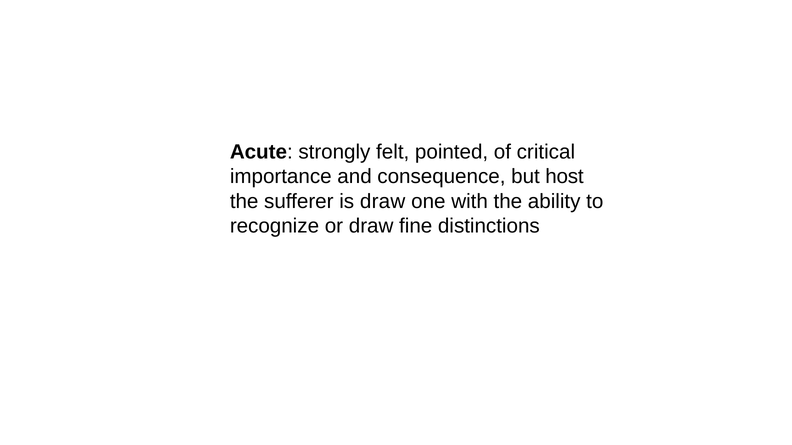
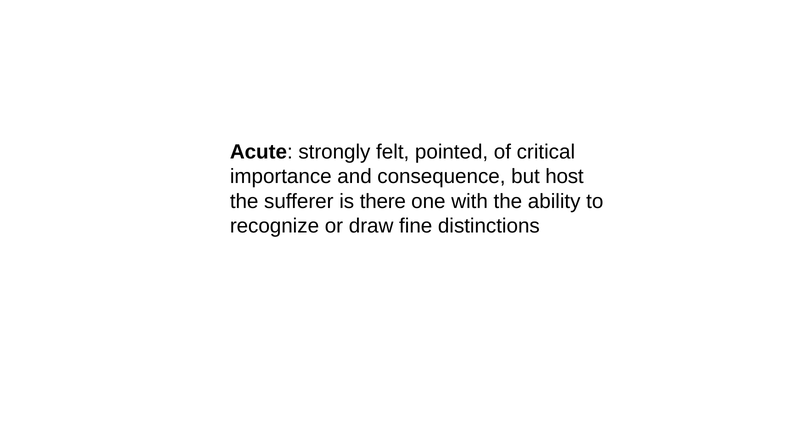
is draw: draw -> there (383, 202)
